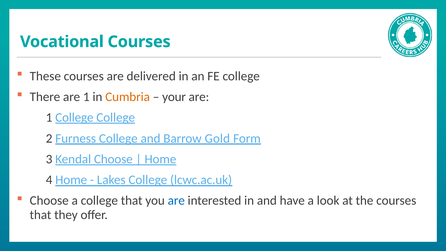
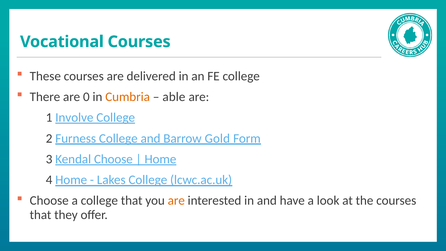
There are 1: 1 -> 0 (86, 97)
your: your -> able (174, 97)
1 College: College -> Involve (74, 118)
are colour: blue -> orange (176, 201)
